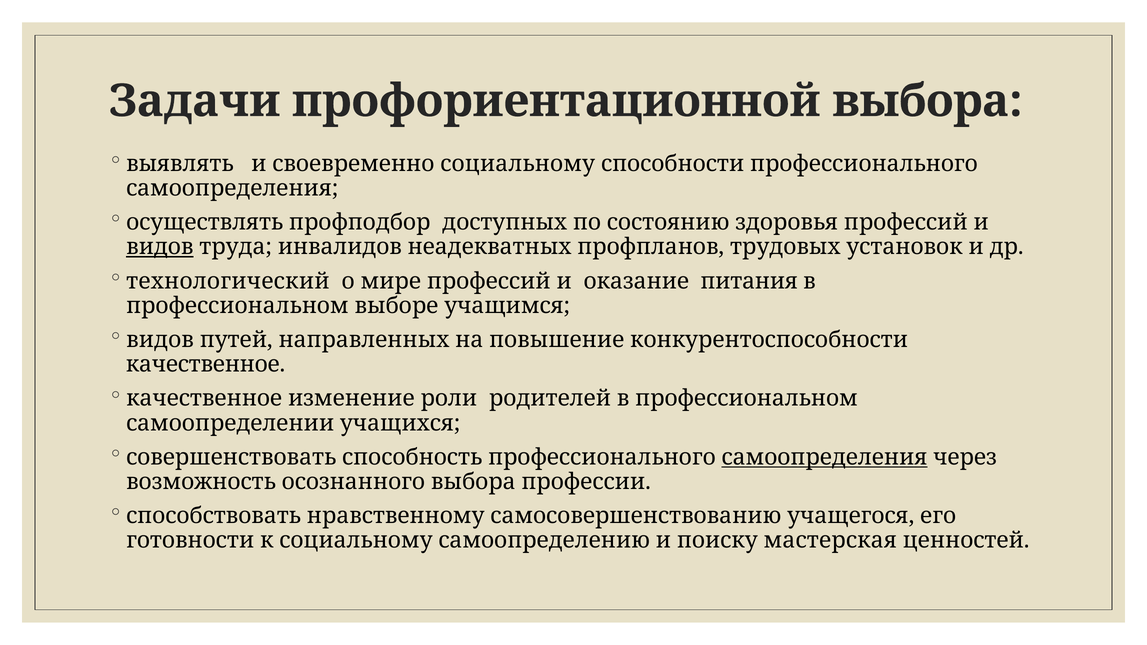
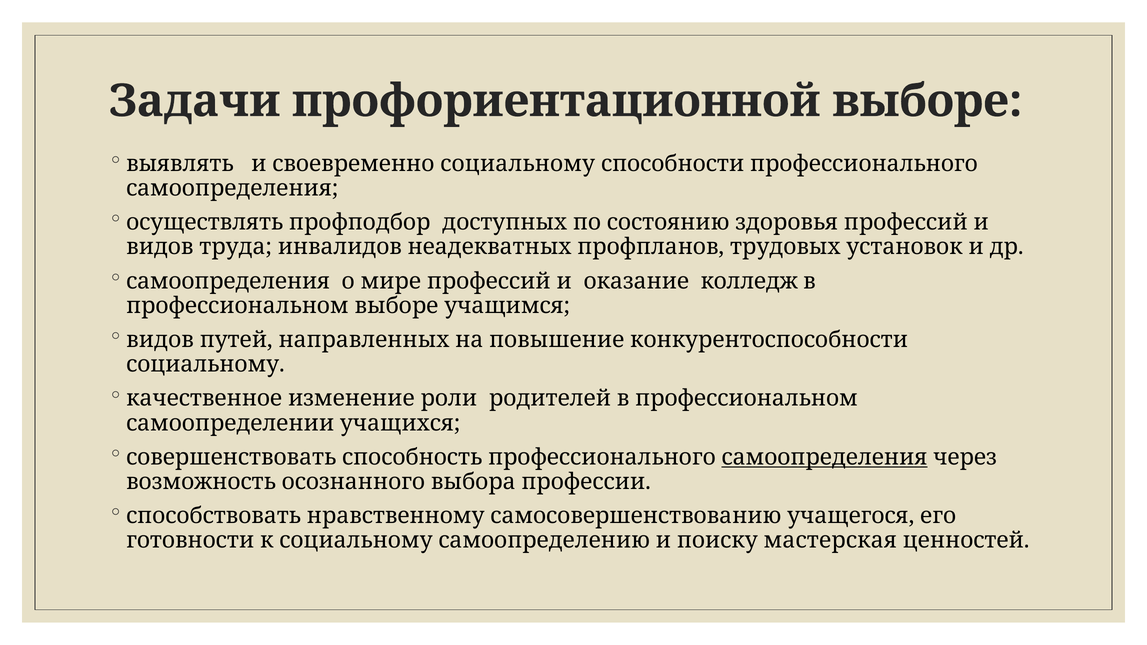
профориентационной выбора: выбора -> выборе (927, 101)
видов underline: present -> none (160, 247)
технологический: технологический -> самоопределения (228, 281)
питания: питания -> колледж (749, 281)
качественное: качественное -> социальному (205, 364)
